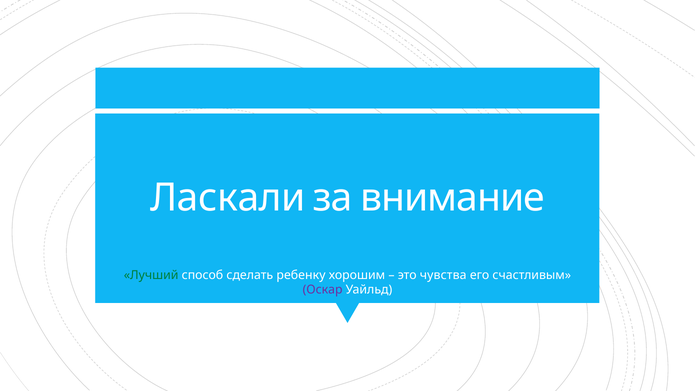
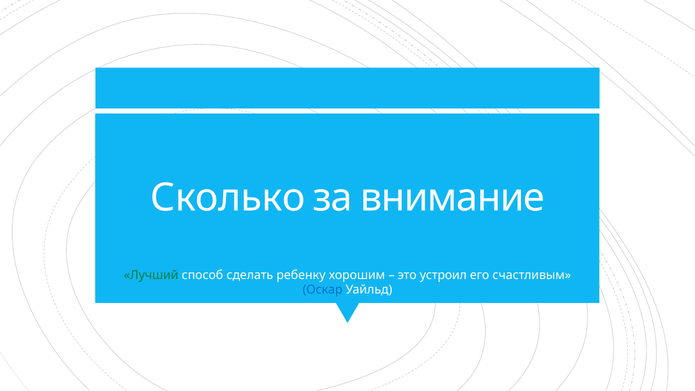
Ласкали: Ласкали -> Сколько (228, 198)
чувства: чувства -> устроил (443, 275)
Оскар colour: purple -> blue (323, 290)
